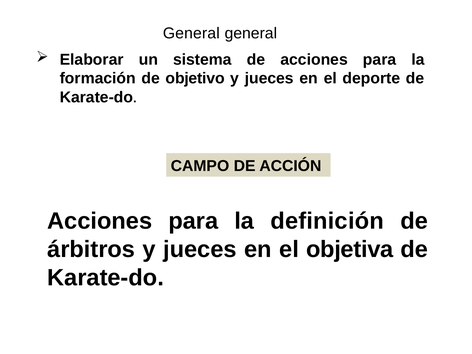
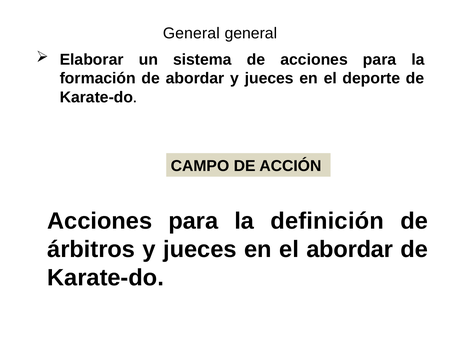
de objetivo: objetivo -> abordar (195, 78)
el objetiva: objetiva -> abordar (350, 249)
